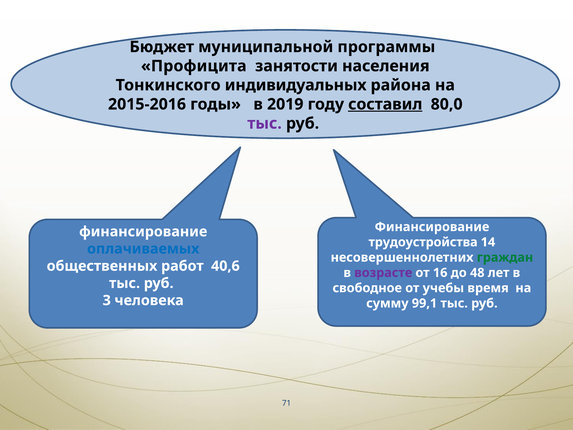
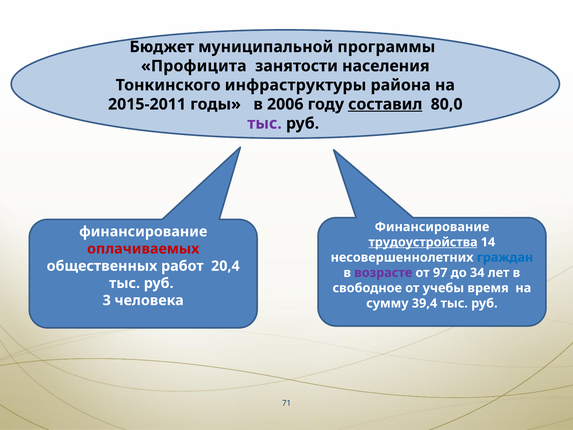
индивидуальных: индивидуальных -> инфраструктуры (296, 85)
2015-2016: 2015-2016 -> 2015-2011 (147, 104)
2019: 2019 -> 2006 (285, 104)
трудоустройства underline: none -> present (423, 242)
оплачиваемых colour: blue -> red (143, 249)
граждан colour: green -> blue (505, 257)
40,6: 40,6 -> 20,4 (225, 266)
16: 16 -> 97 (440, 273)
48: 48 -> 34 (477, 273)
99,1: 99,1 -> 39,4 (424, 303)
